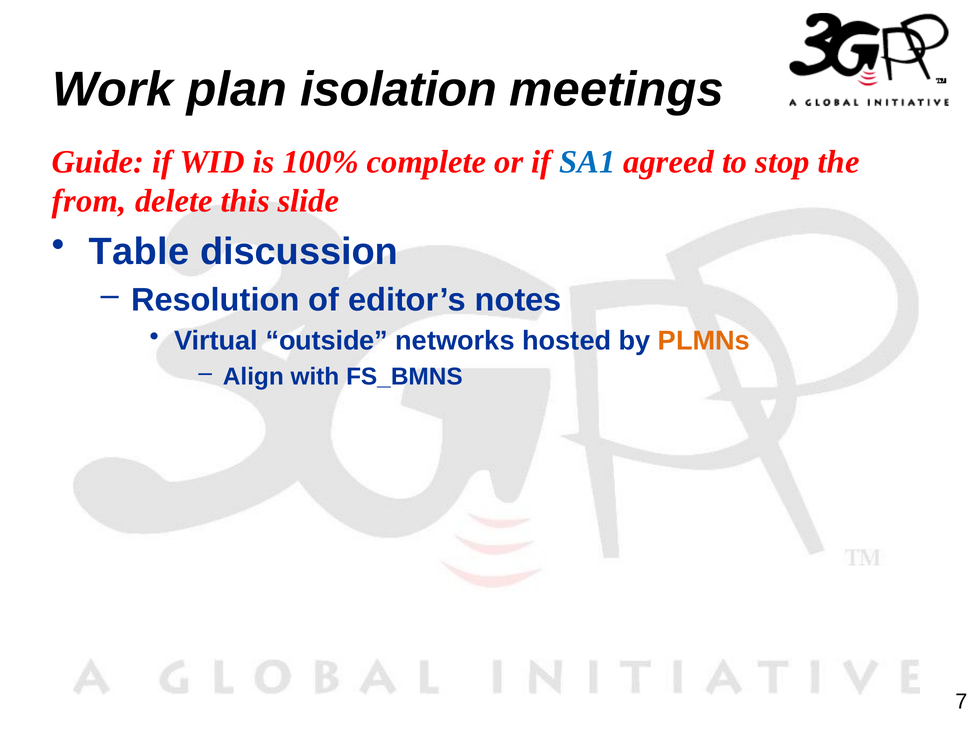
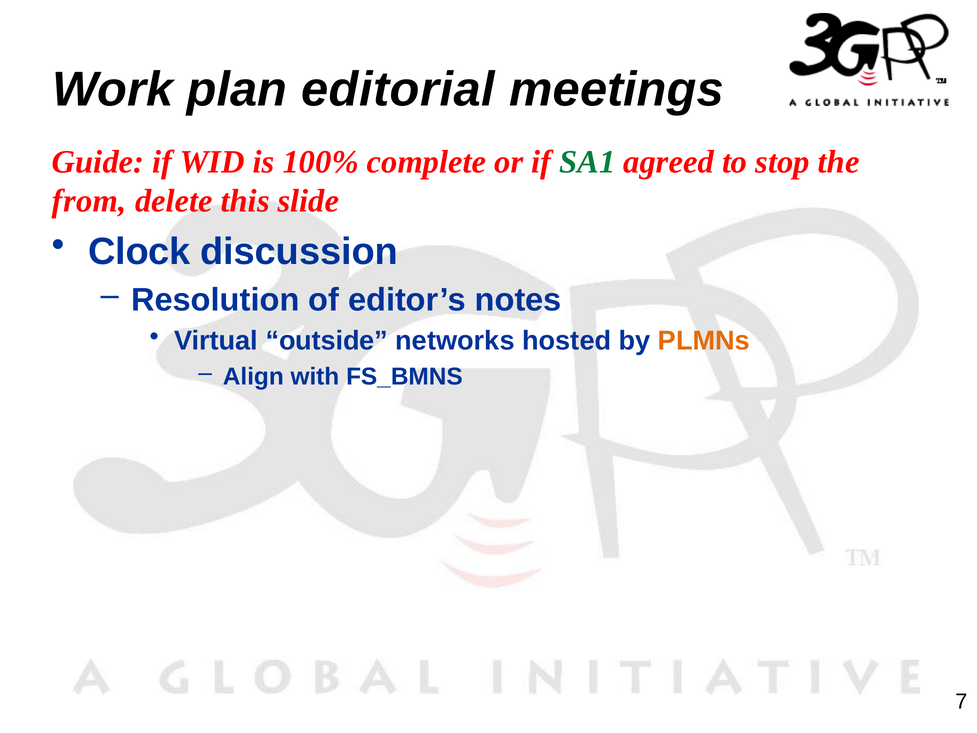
isolation: isolation -> editorial (398, 89)
SA1 colour: blue -> green (587, 162)
Table: Table -> Clock (139, 251)
